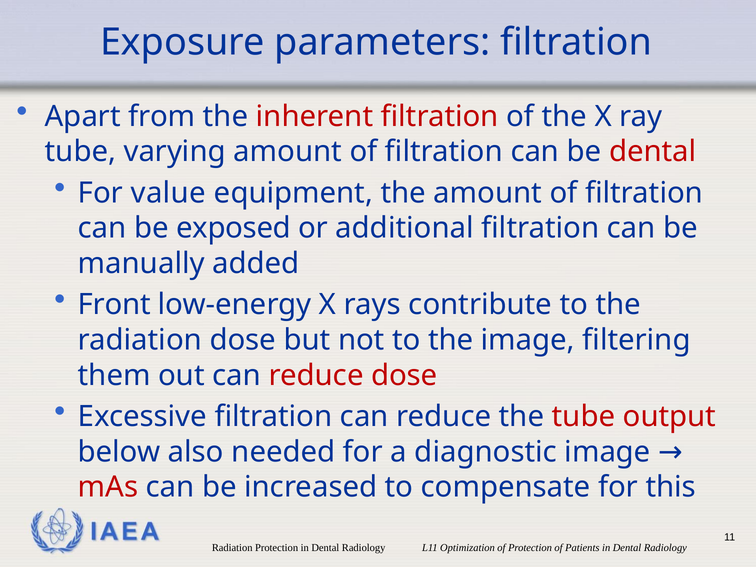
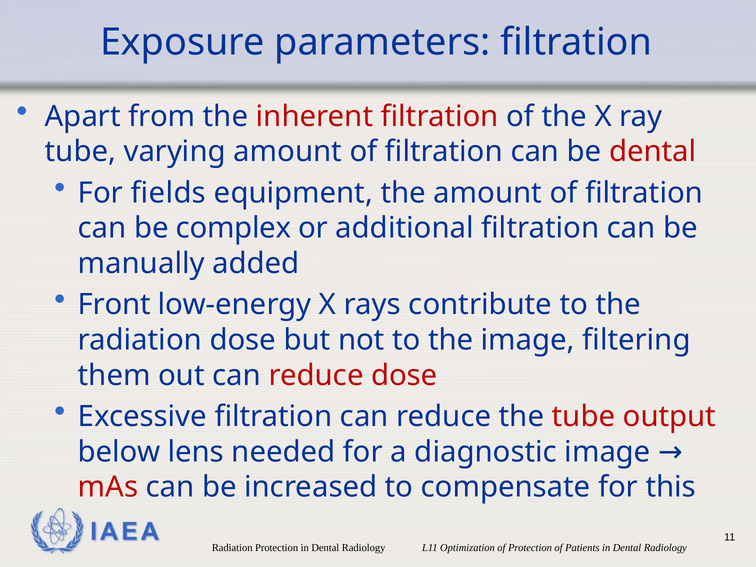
value: value -> fields (168, 193)
exposed: exposed -> complex (234, 228)
also: also -> lens (196, 452)
